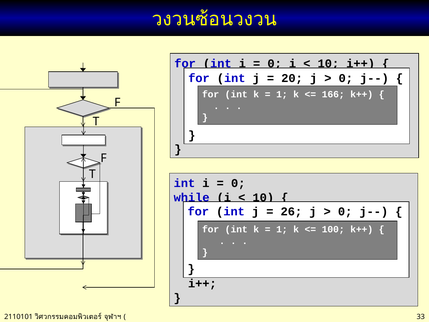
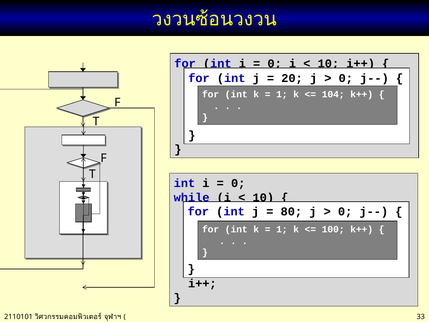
166: 166 -> 104 (333, 94)
26: 26 -> 80 (291, 212)
